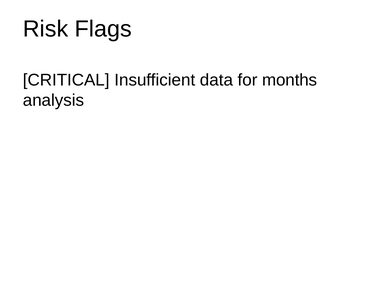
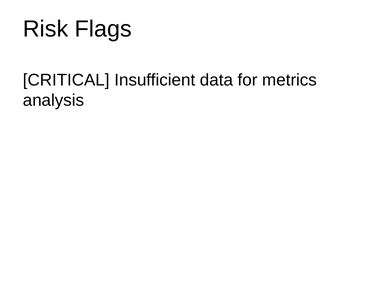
months: months -> metrics (290, 80)
